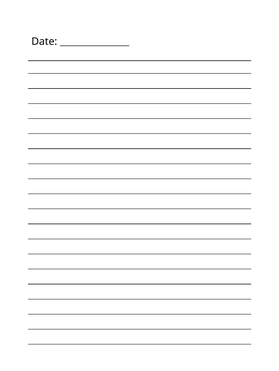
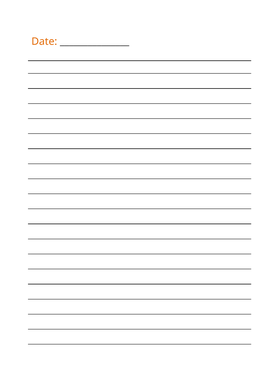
Date colour: black -> orange (44, 42)
